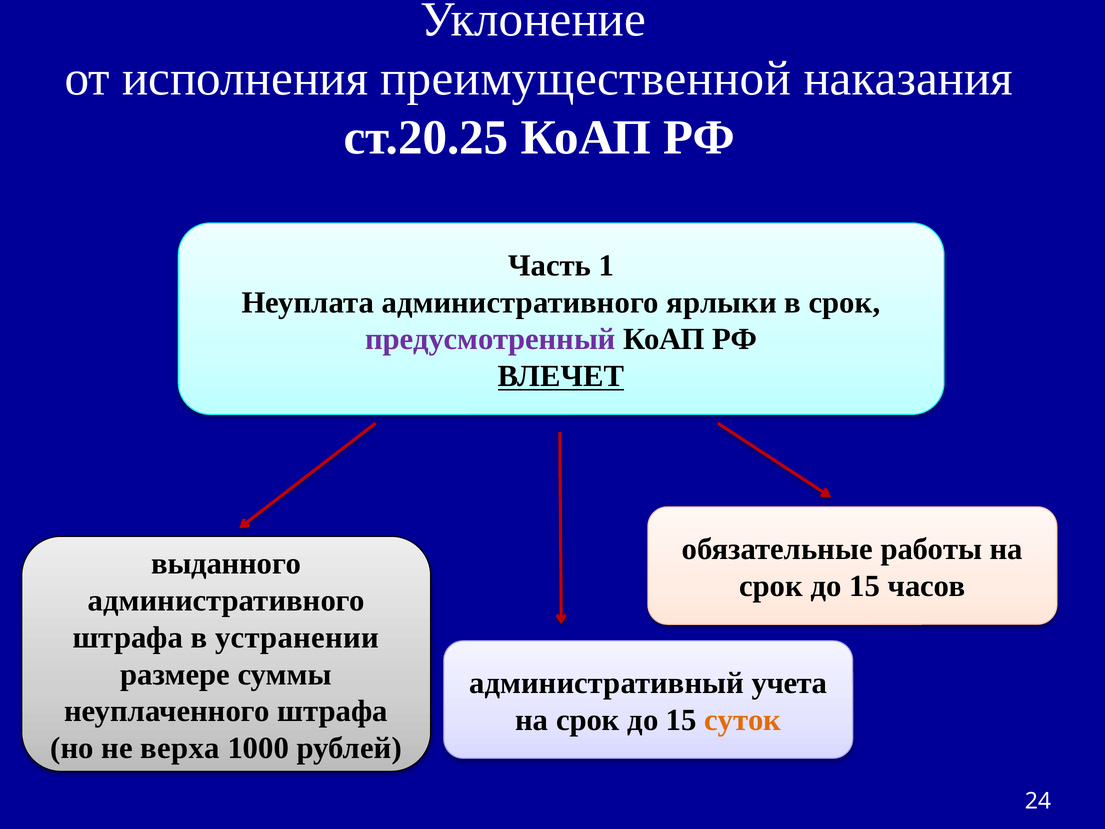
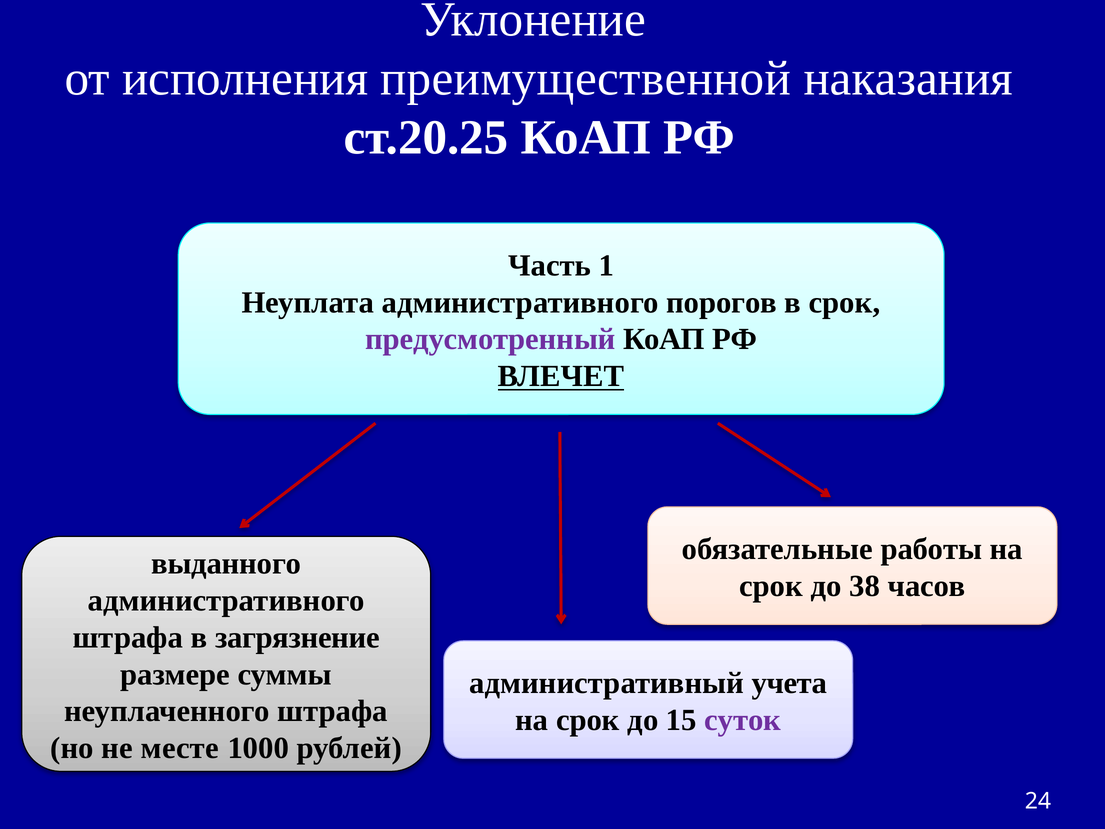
ярлыки: ярлыки -> порогов (722, 302)
15: 15 -> 38 (865, 586)
устранении: устранении -> загрязнение (297, 637)
суток colour: orange -> purple (743, 720)
верха: верха -> месте (180, 748)
